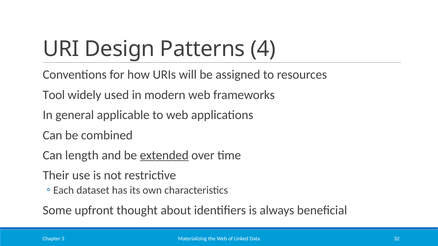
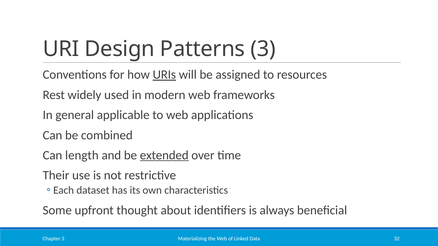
Patterns 4: 4 -> 3 (263, 49)
URIs underline: none -> present (164, 75)
Tool: Tool -> Rest (54, 95)
